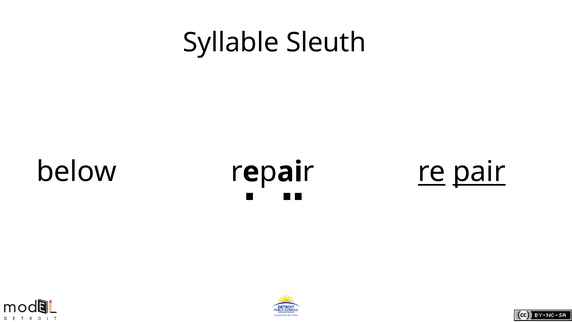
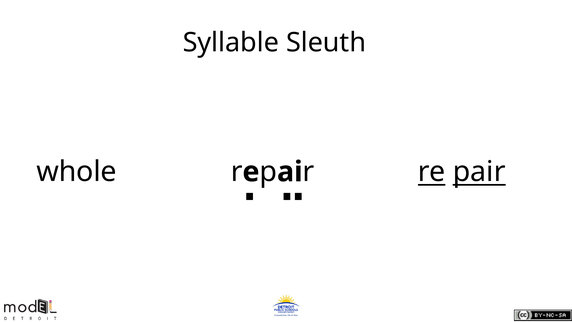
below: below -> whole (77, 172)
